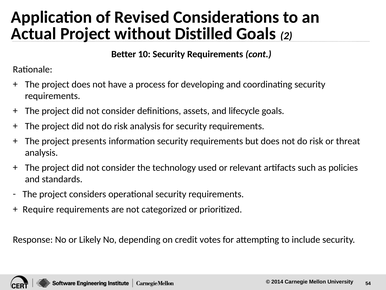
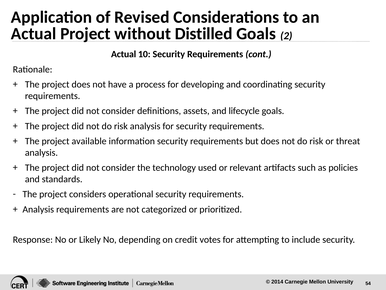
Better: Better -> Actual (124, 54)
presents: presents -> available (89, 141)
Require: Require -> Analysis (38, 209)
